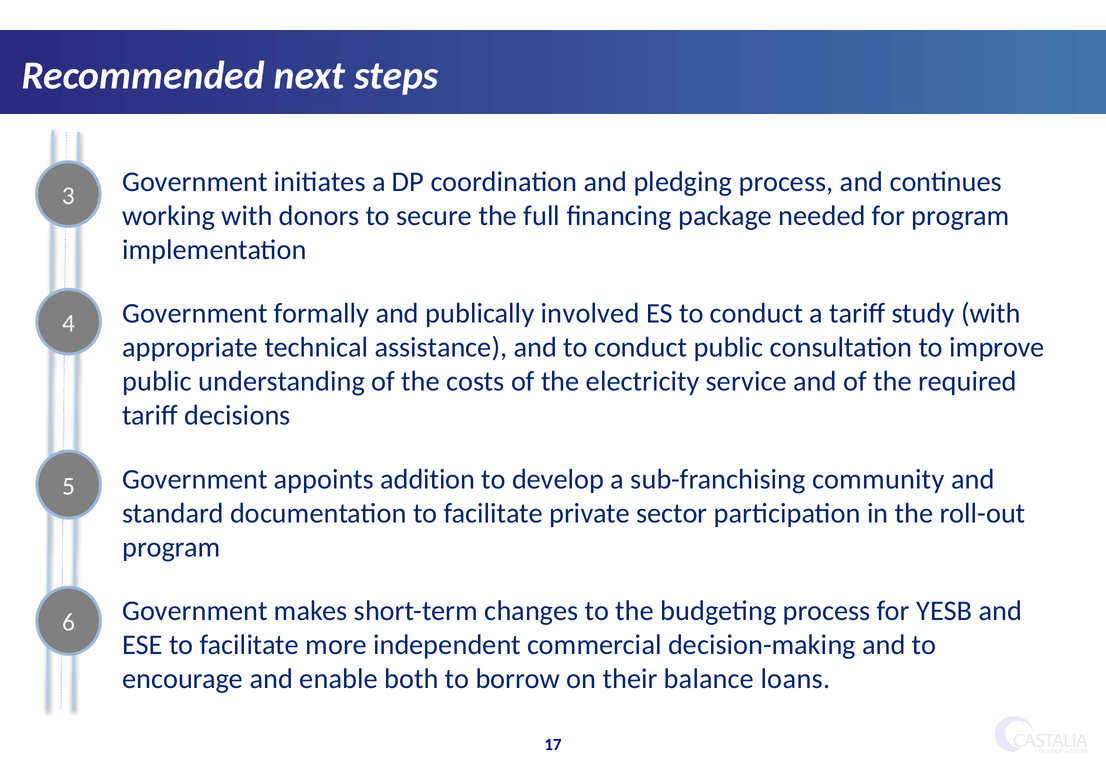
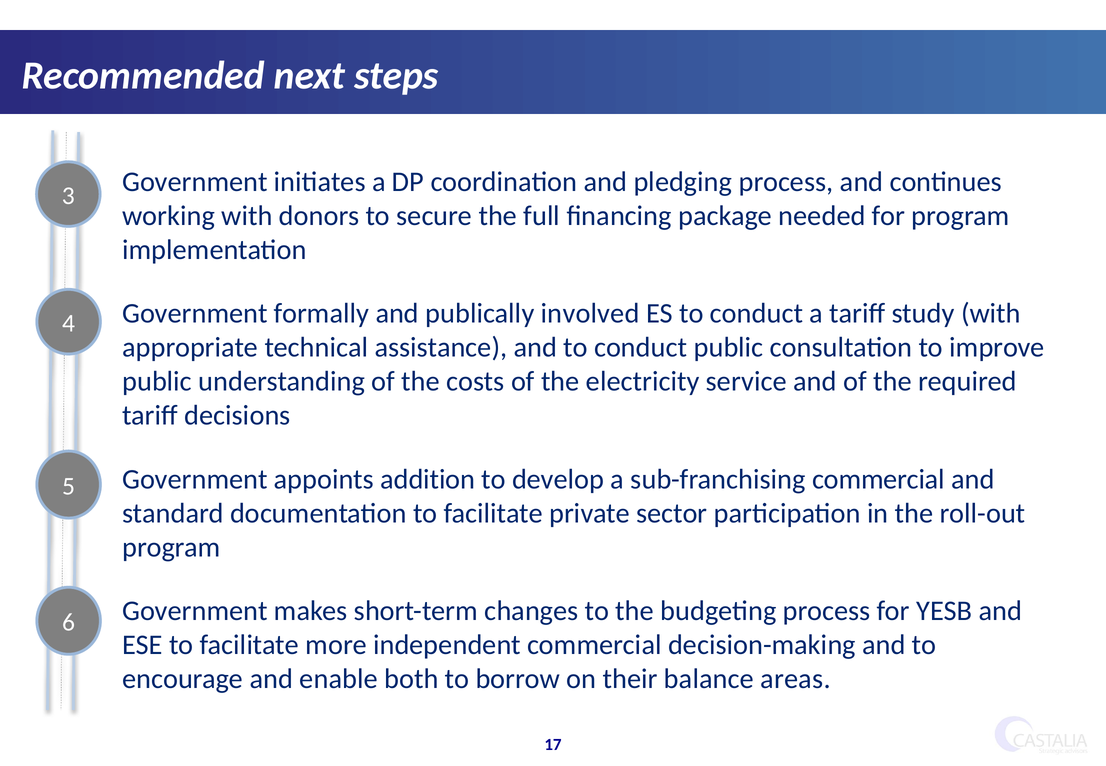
sub-franchising community: community -> commercial (879, 479)
loans: loans -> areas (795, 679)
